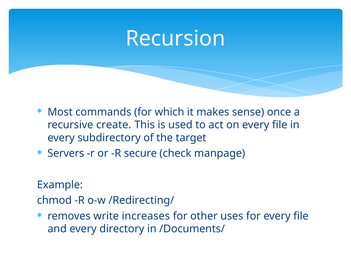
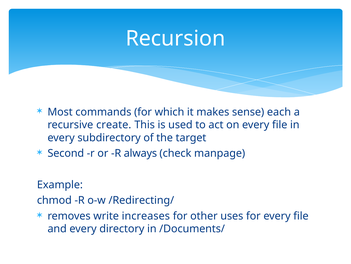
once: once -> each (279, 112)
Servers: Servers -> Second (66, 153)
secure: secure -> always (140, 153)
